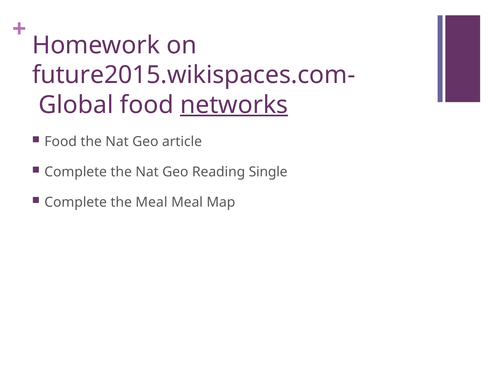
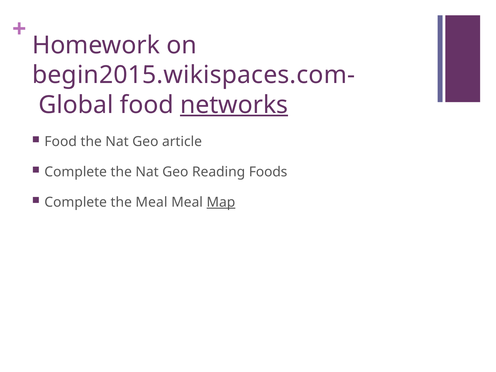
future2015.wikispaces.com-: future2015.wikispaces.com- -> begin2015.wikispaces.com- (194, 75)
Single: Single -> Foods (268, 172)
Map underline: none -> present (221, 202)
